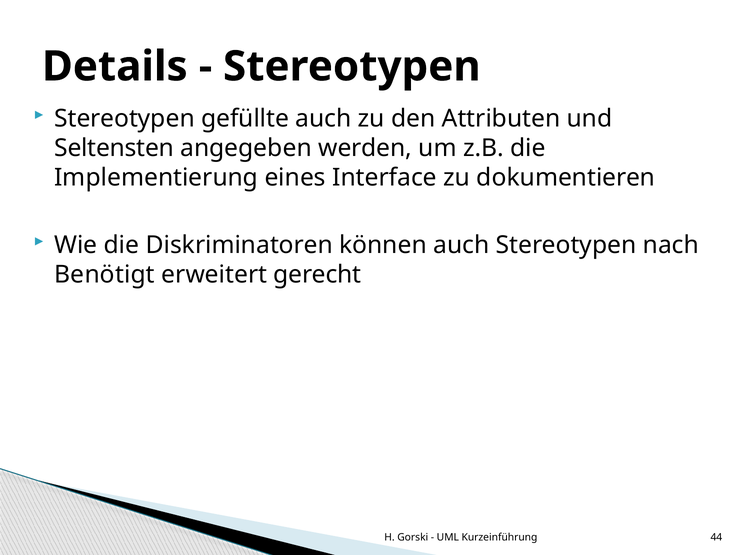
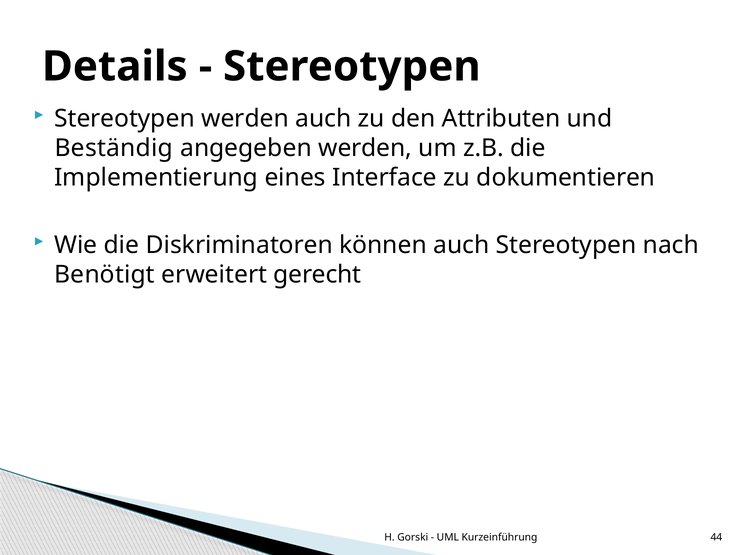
Stereotypen gefüllte: gefüllte -> werden (245, 118)
Seltensten: Seltensten -> Beständig (114, 148)
